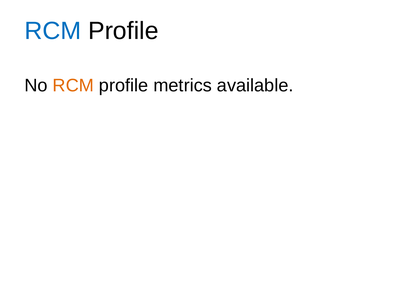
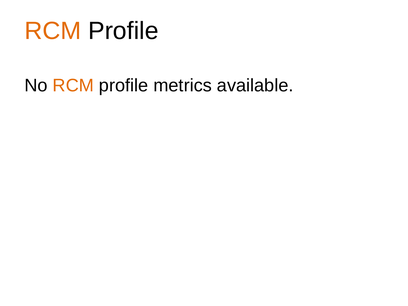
RCM colour: blue -> orange (53, 31)
